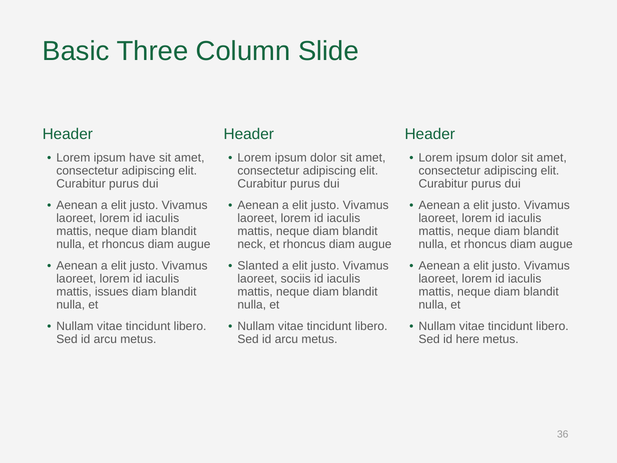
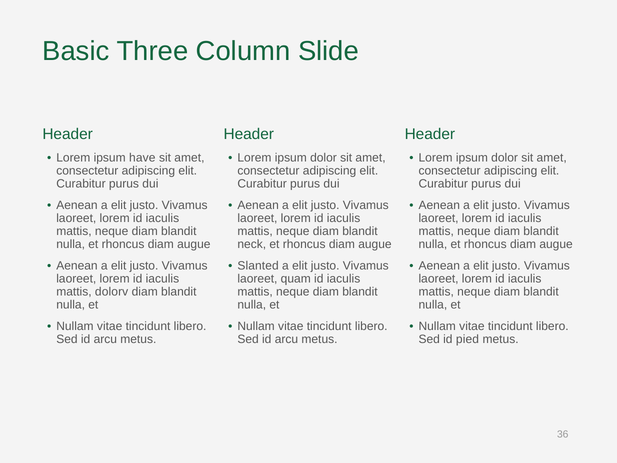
sociis: sociis -> quam (296, 279)
issues: issues -> dolorv (112, 292)
here: here -> pied (468, 339)
